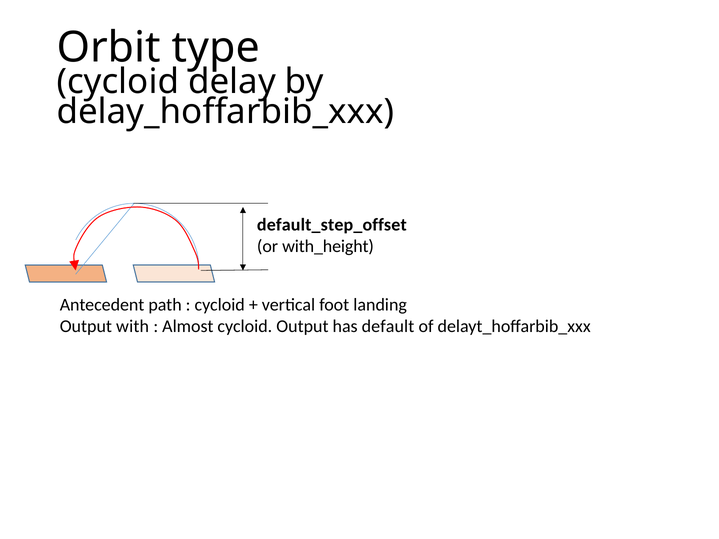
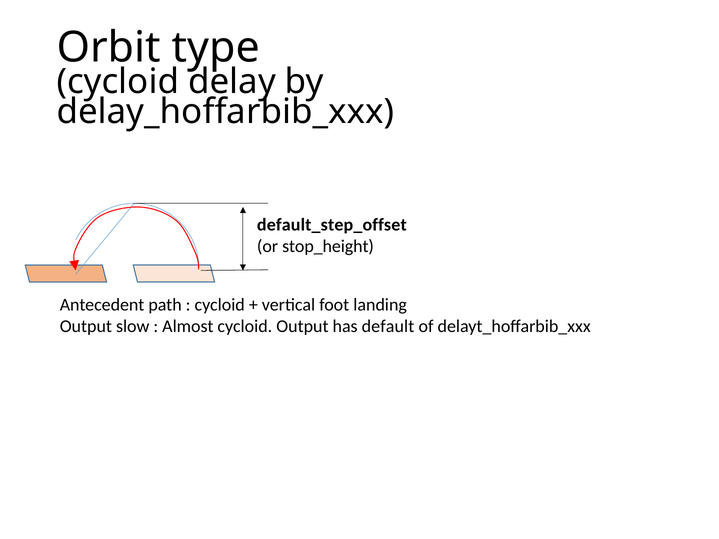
with_height: with_height -> stop_height (328, 247)
with: with -> slow (133, 326)
